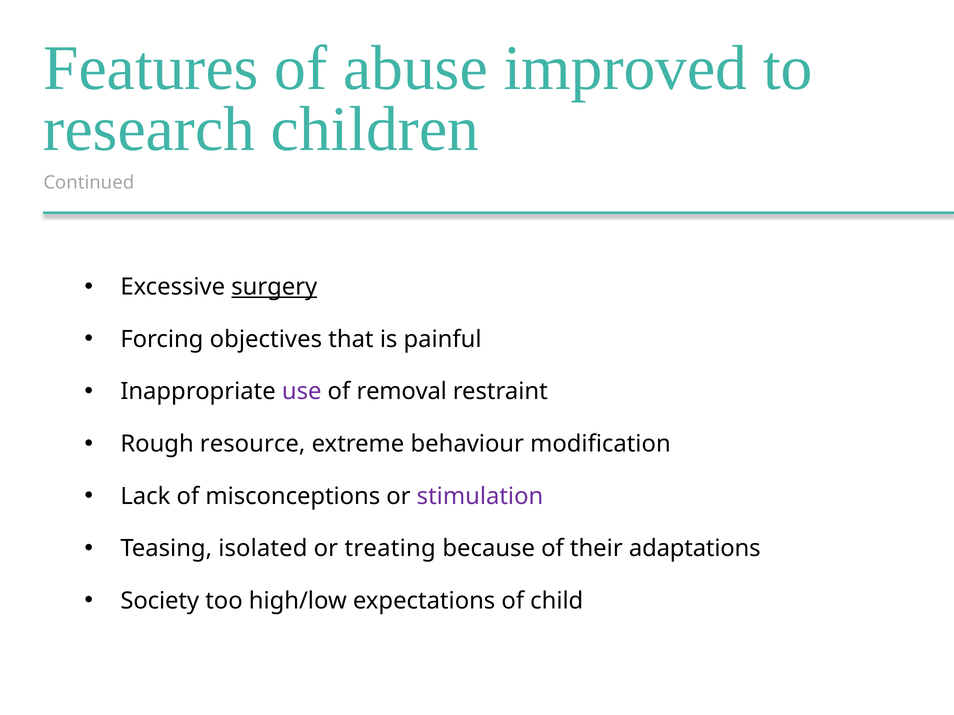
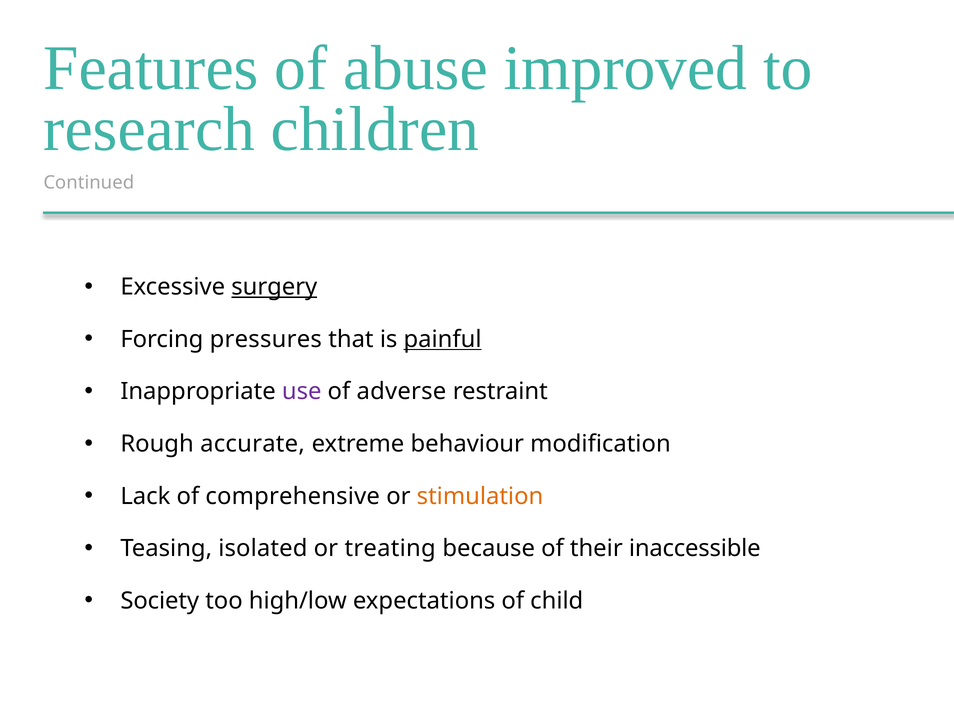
objectives: objectives -> pressures (266, 340)
painful underline: none -> present (443, 340)
removal: removal -> adverse (401, 392)
resource: resource -> accurate (252, 444)
misconceptions: misconceptions -> comprehensive (293, 497)
stimulation colour: purple -> orange (480, 497)
adaptations: adaptations -> inaccessible (695, 549)
